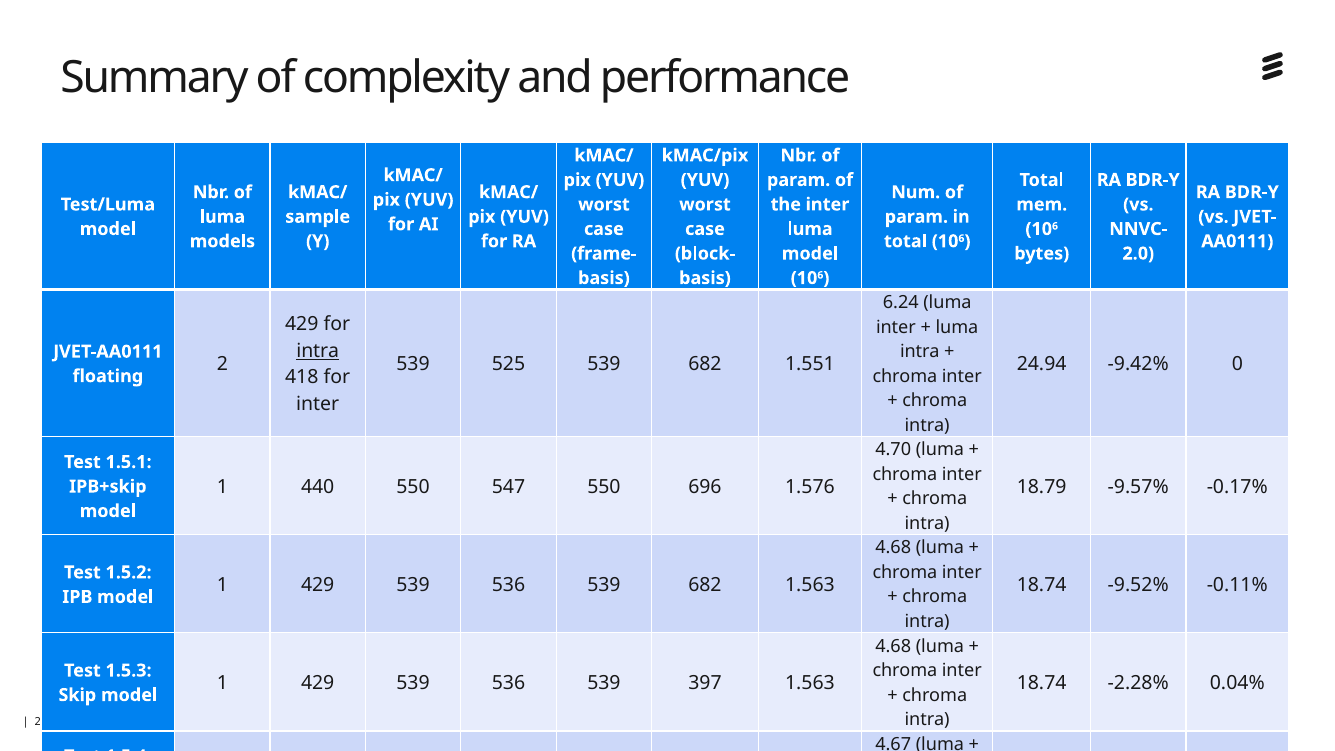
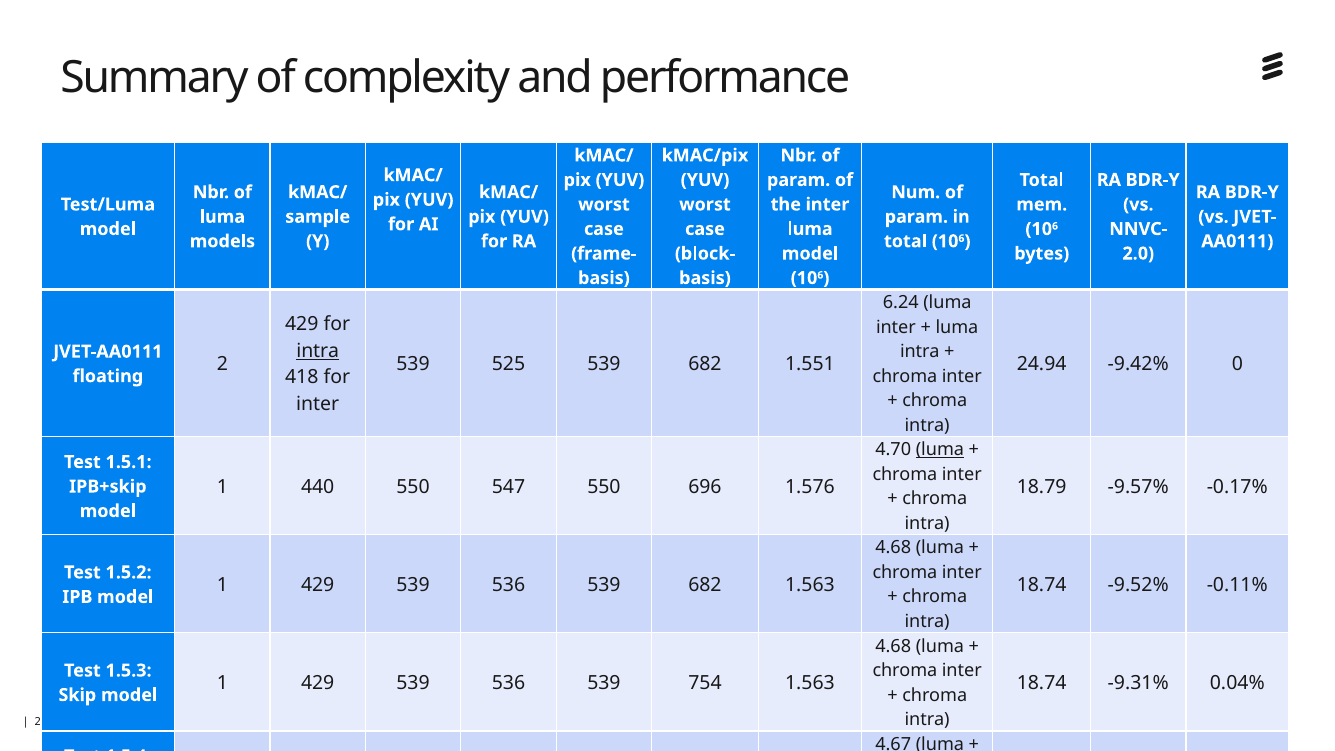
luma underline: none -> present (940, 450)
397: 397 -> 754 (705, 683)
-2.28%: -2.28% -> -9.31% (1138, 683)
